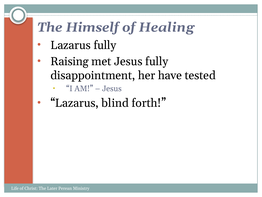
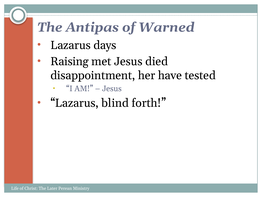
Himself: Himself -> Antipas (92, 27)
Healing: Healing -> Warned (167, 27)
Lazarus fully: fully -> days (105, 45)
Jesus fully: fully -> died (157, 61)
